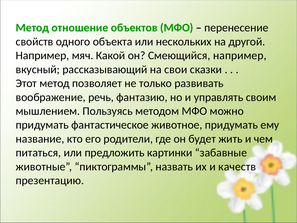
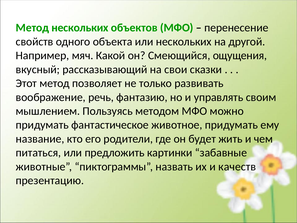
Метод отношение: отношение -> нескольких (80, 28)
Смеющийся например: например -> ощущения (240, 55)
